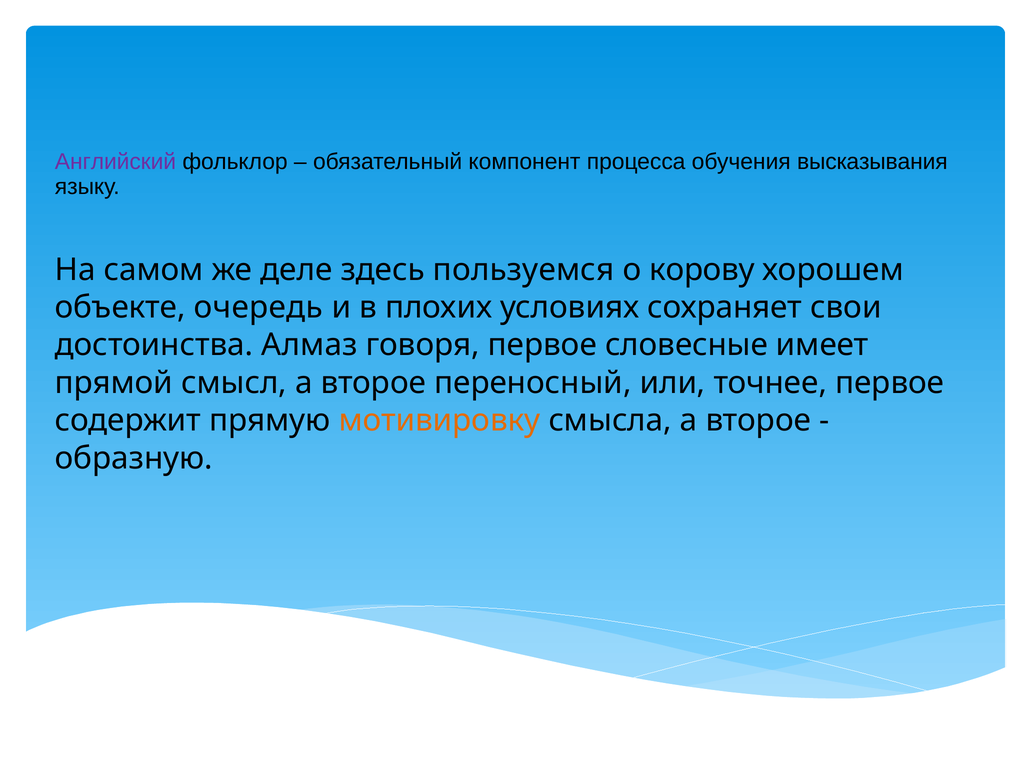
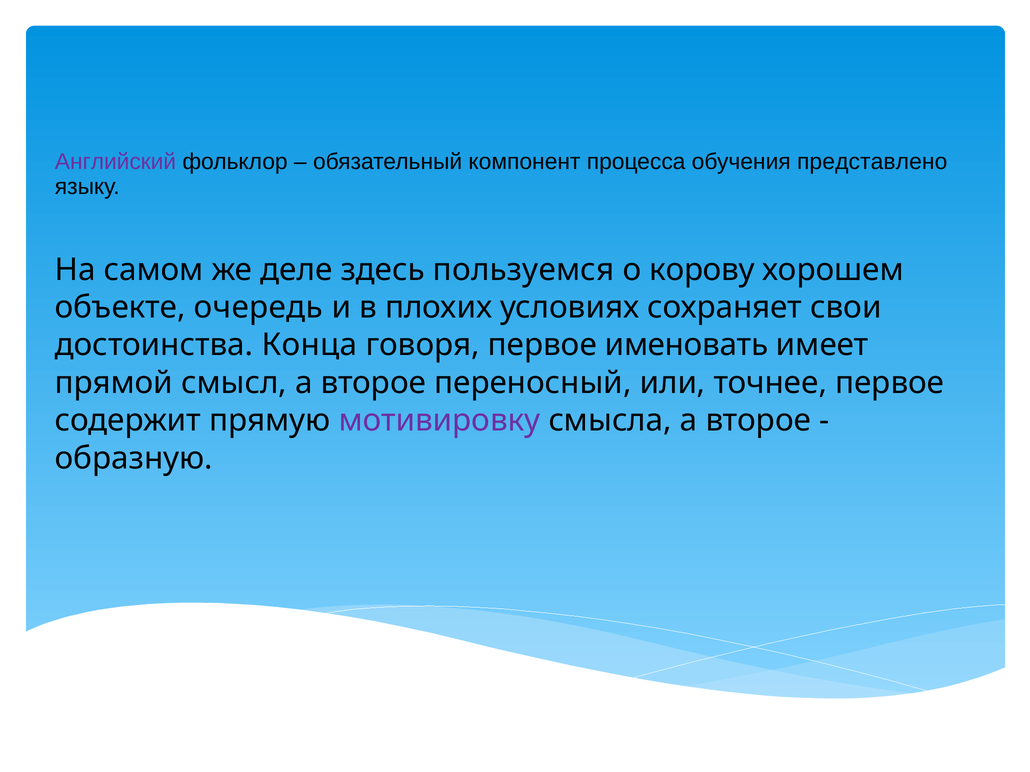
высказывания: высказывания -> представлено (872, 162)
Алмаз: Алмаз -> Конца (310, 345)
словесные: словесные -> именовать (687, 345)
мотивировку colour: orange -> purple (439, 421)
